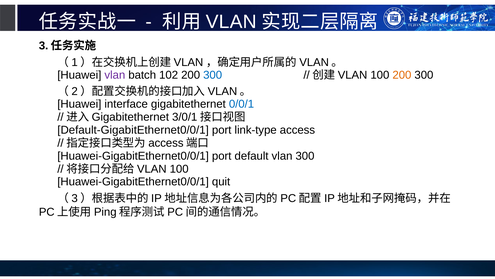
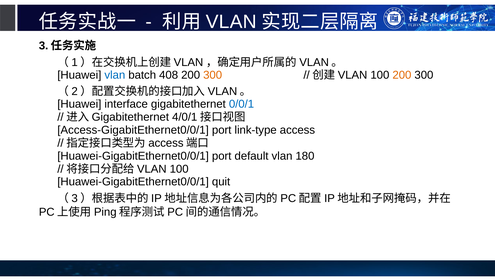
vlan colour: purple -> blue (115, 75)
102: 102 -> 408 (169, 75)
300 colour: blue -> orange (213, 75)
3/0/1: 3/0/1 -> 4/0/1 (185, 117)
Default-GigabitEthernet0/0/1: Default-GigabitEthernet0/0/1 -> Access-GigabitEthernet0/0/1 (133, 130)
vlan 300: 300 -> 180 (305, 156)
